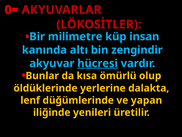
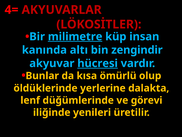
0=: 0= -> 4= (12, 10)
milimetre underline: none -> present (75, 36)
yapan: yapan -> görevi (147, 100)
